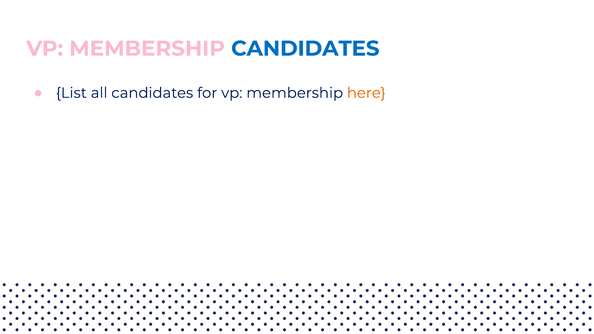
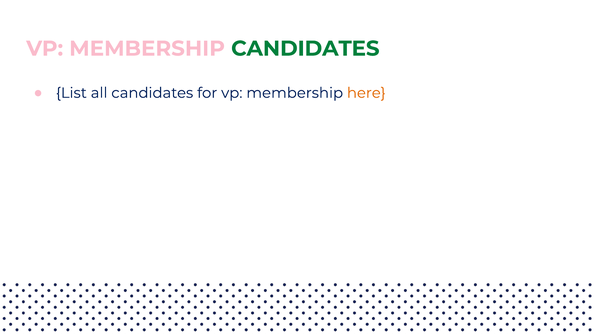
CANDIDATES colour: blue -> green (305, 49)
